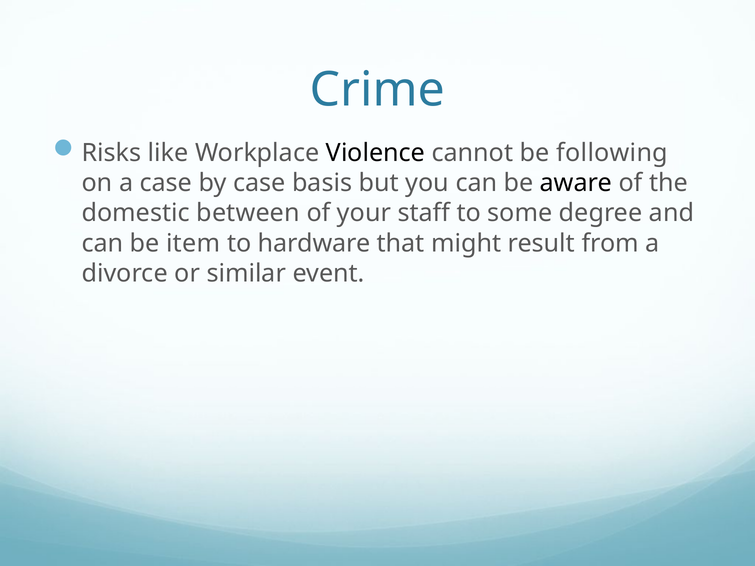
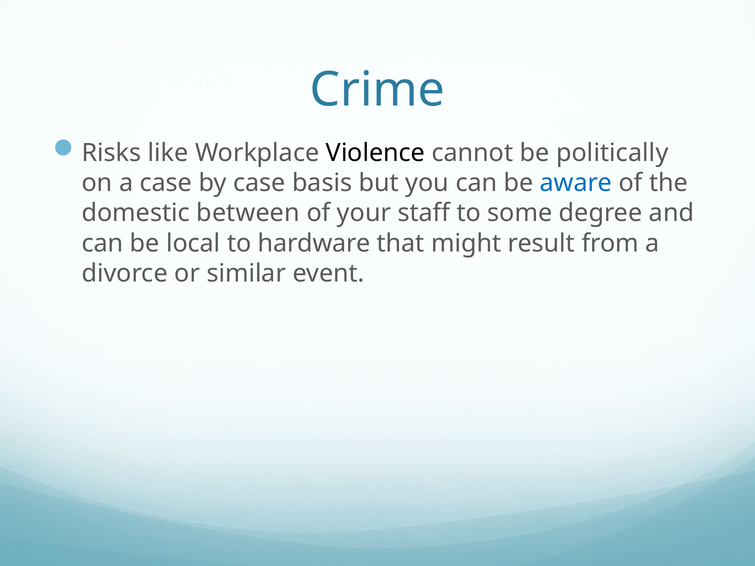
following: following -> politically (612, 153)
aware colour: black -> blue (576, 183)
item: item -> local (193, 243)
